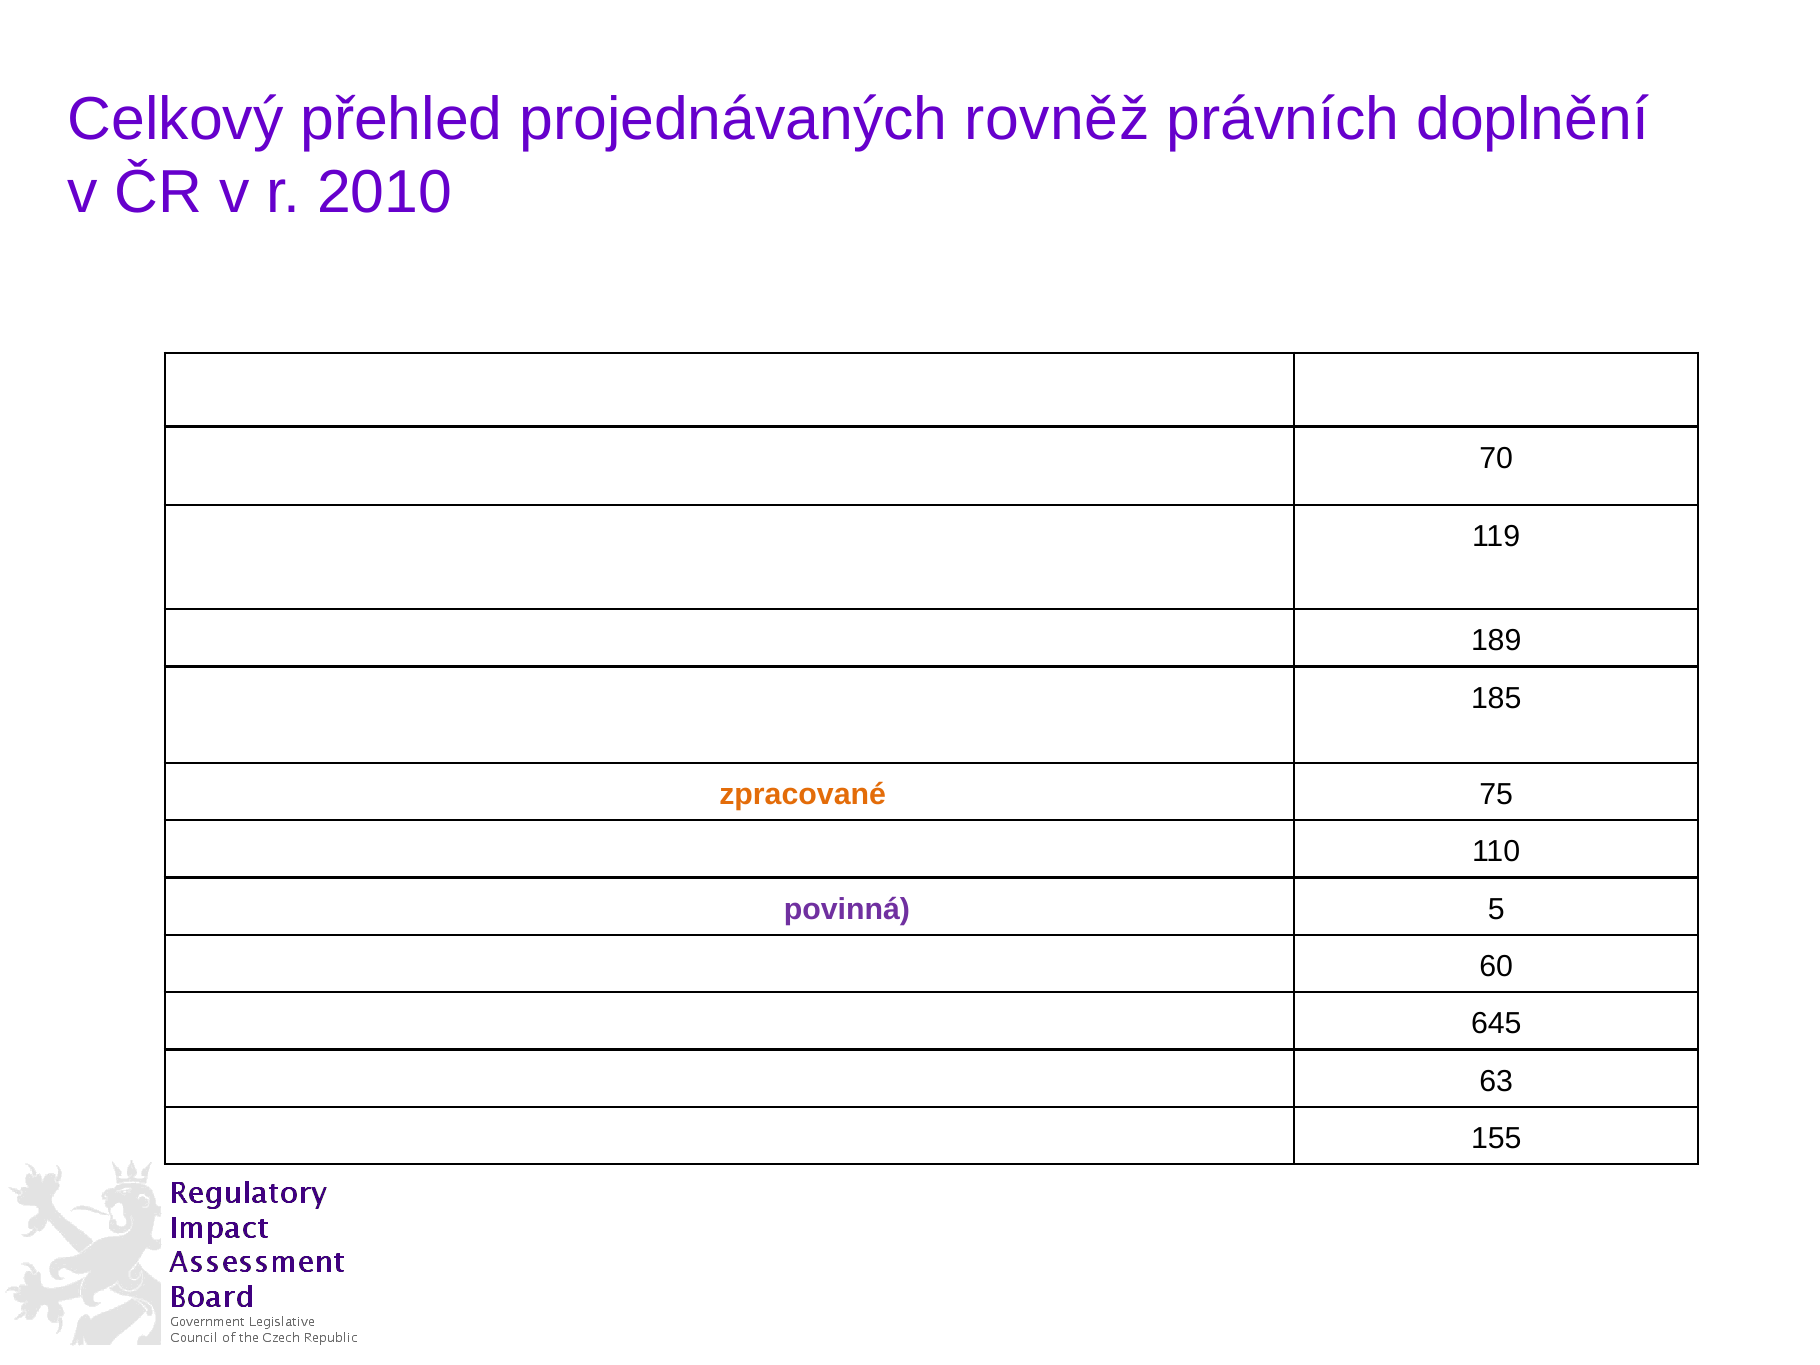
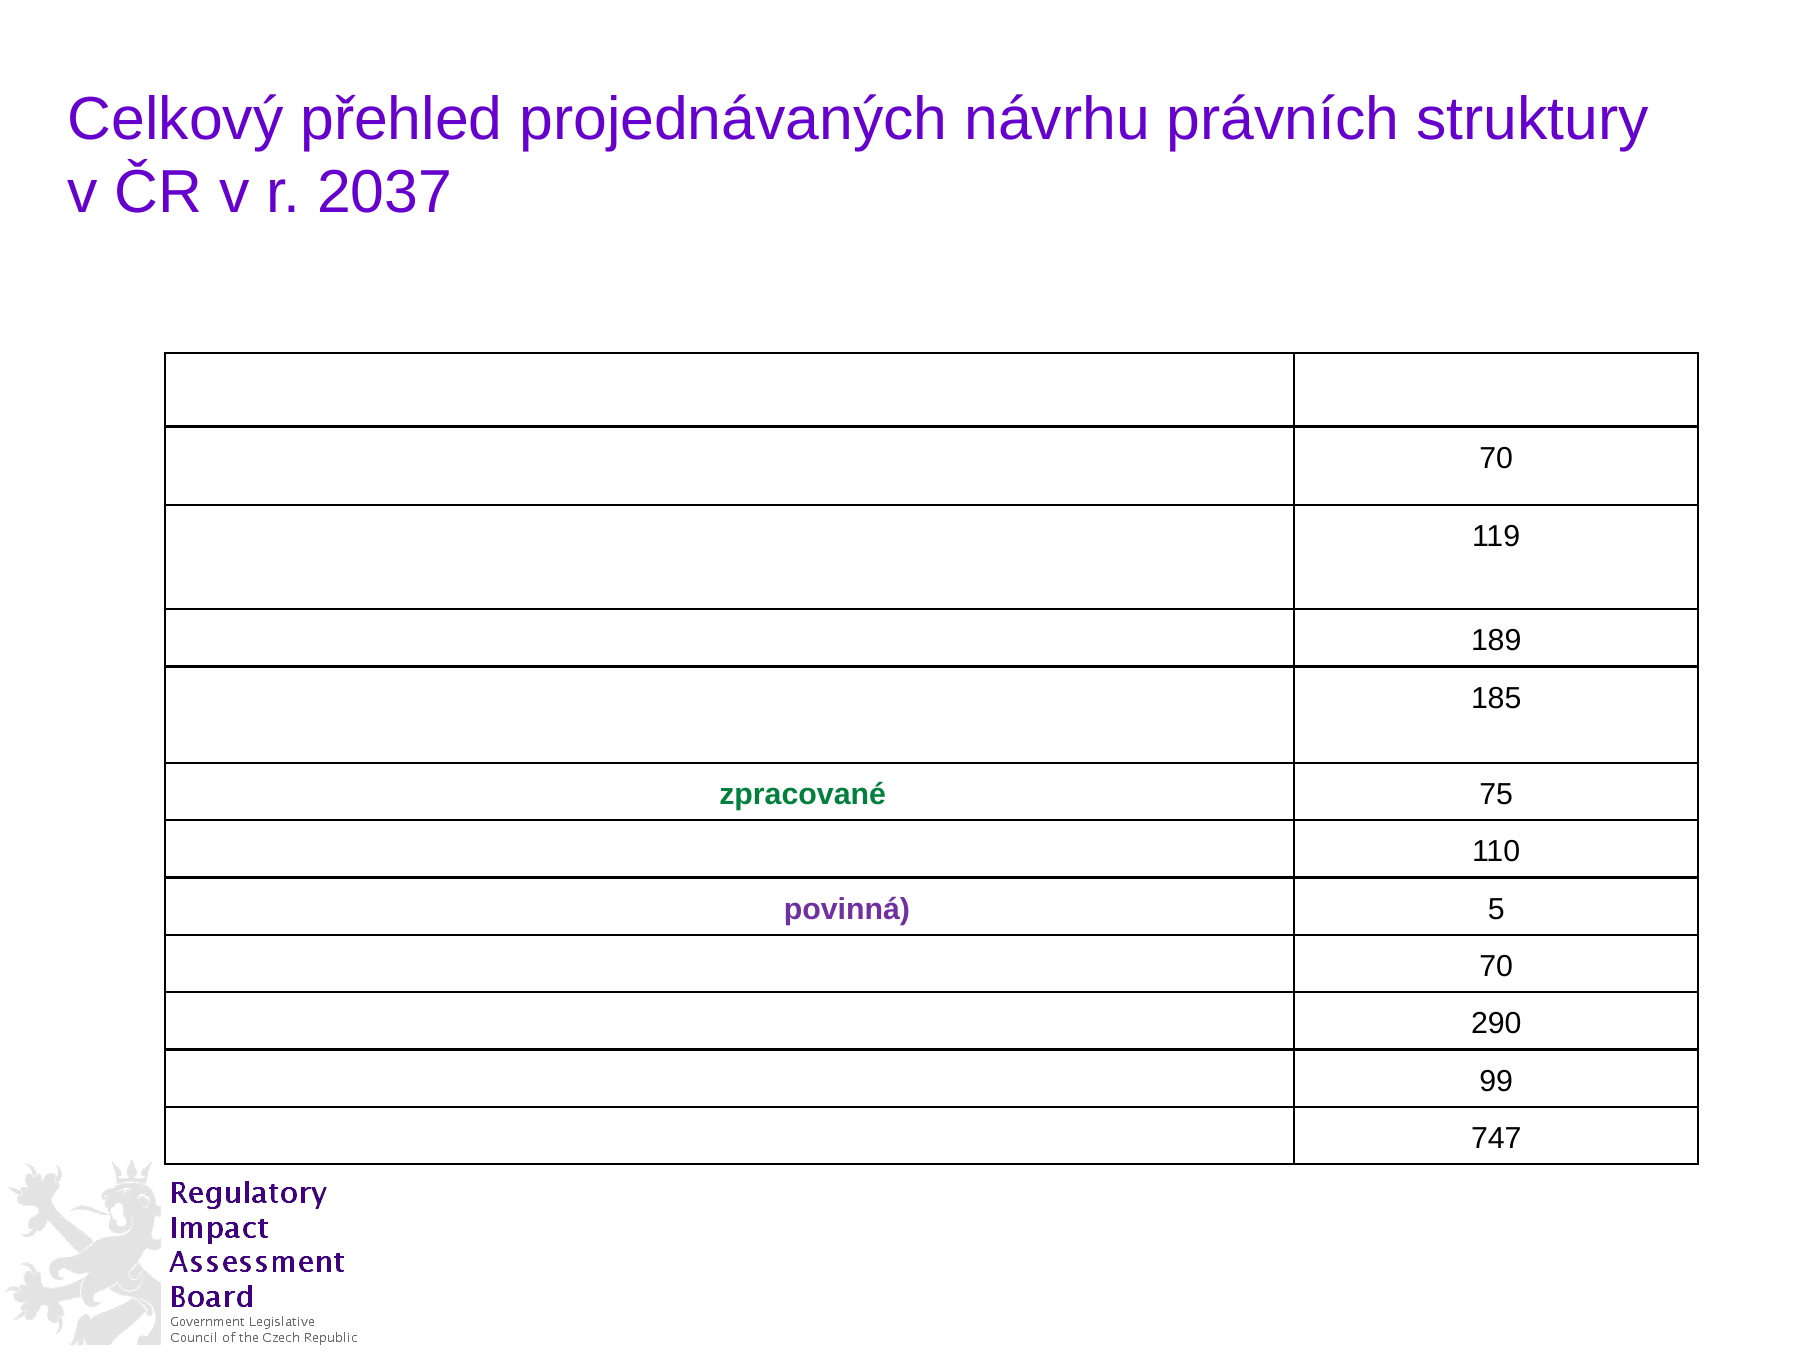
rovněž: rovněž -> návrhu (1057, 119)
doplnění: doplnění -> struktury (1533, 119)
2010: 2010 -> 2037 (385, 192)
zpracované colour: orange -> green (803, 795)
2014 60: 60 -> 70 (1496, 967)
645: 645 -> 290 (1496, 1024)
63: 63 -> 99 (1496, 1081)
155: 155 -> 747 (1496, 1139)
